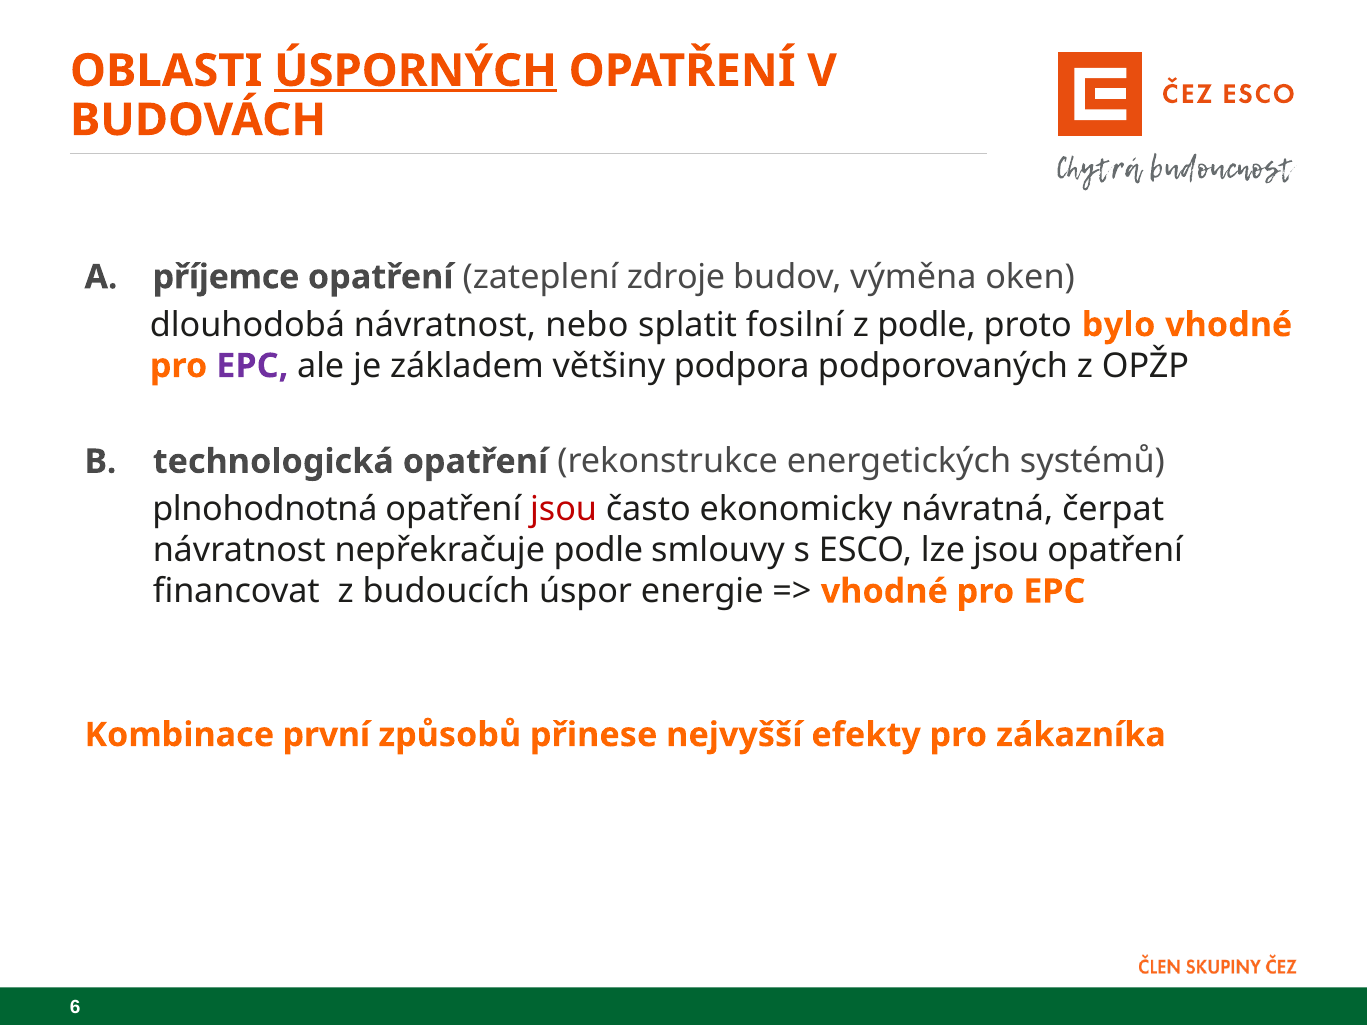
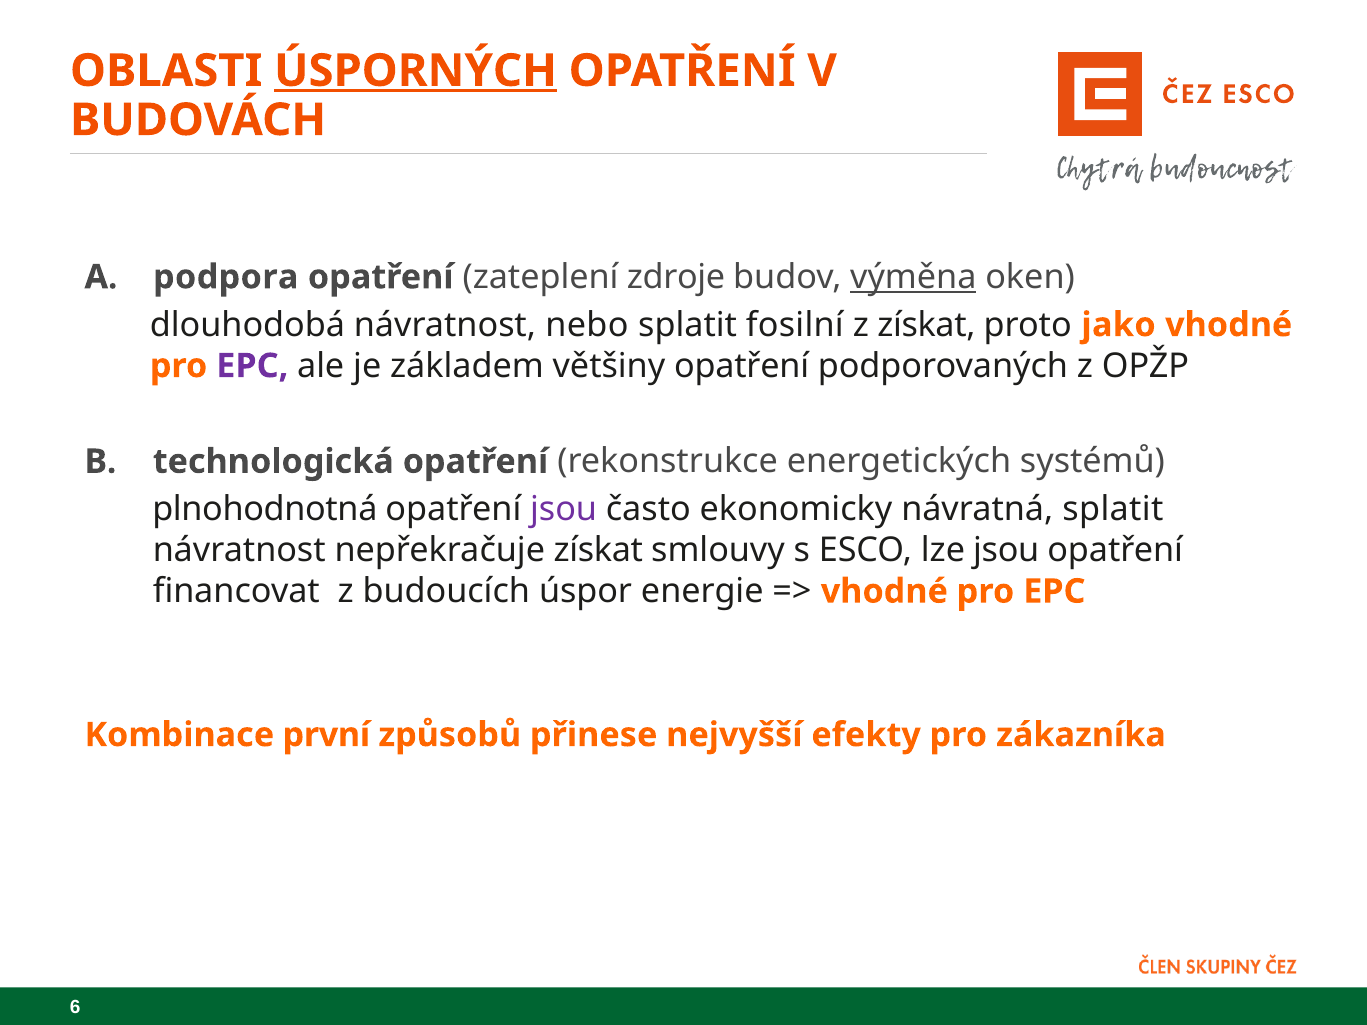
příjemce: příjemce -> podpora (226, 277)
výměna underline: none -> present (913, 277)
z podle: podle -> získat (926, 325)
bylo: bylo -> jako (1119, 325)
většiny podpora: podpora -> opatření (742, 366)
jsou colour: red -> purple (564, 510)
návratná čerpat: čerpat -> splatit (1113, 510)
nepřekračuje podle: podle -> získat (598, 551)
